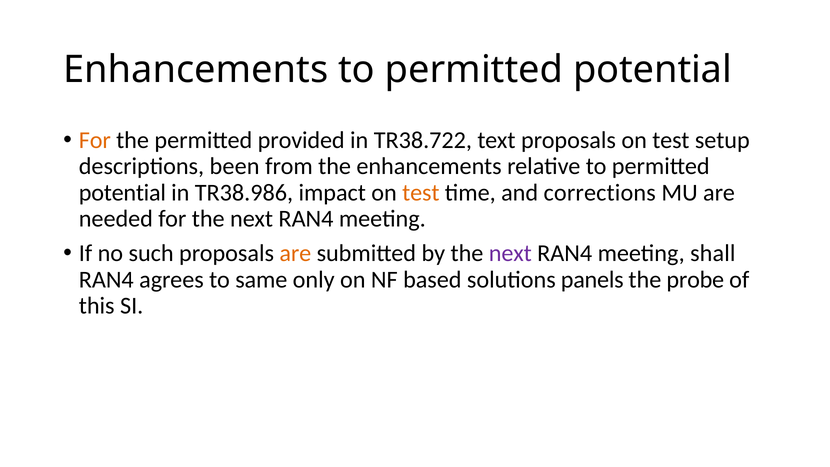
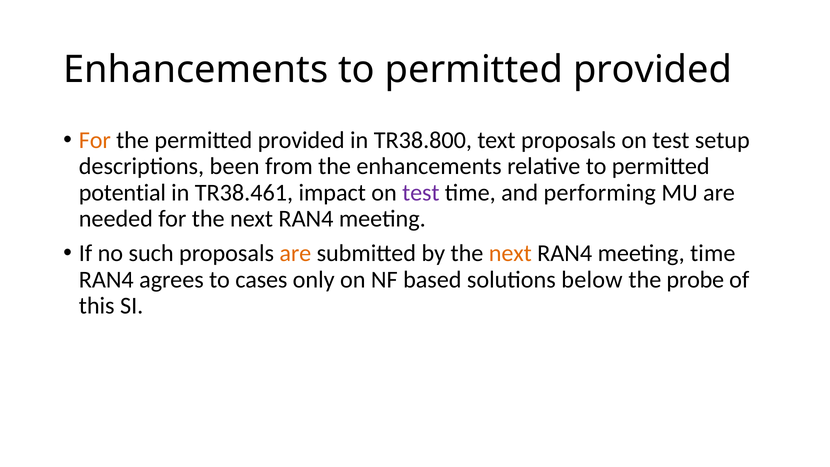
Enhancements to permitted potential: potential -> provided (652, 70)
TR38.722: TR38.722 -> TR38.800 (423, 140)
TR38.986: TR38.986 -> TR38.461 (244, 192)
test colour: orange -> purple (421, 192)
corrections: corrections -> performing (600, 192)
next colour: purple -> orange (510, 253)
meeting shall: shall -> time (713, 253)
same: same -> cases (261, 279)
panels: panels -> below (592, 279)
